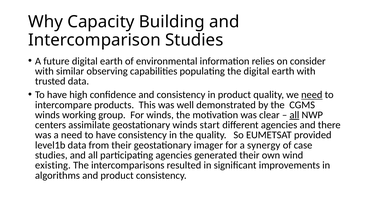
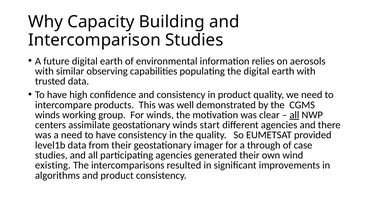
consider: consider -> aerosols (308, 61)
need underline: present -> none (312, 95)
synergy: synergy -> through (264, 146)
